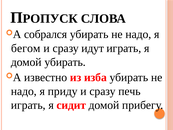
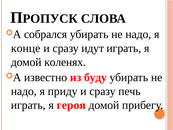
бегом: бегом -> конце (26, 48)
домой убирать: убирать -> коленях (65, 62)
изба: изба -> буду (95, 77)
сидит: сидит -> героя (71, 105)
